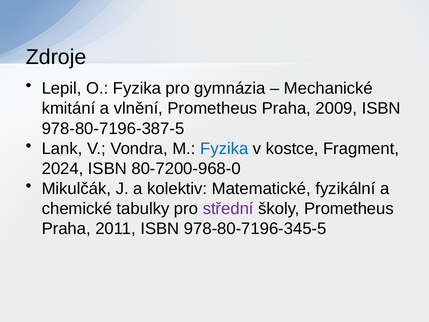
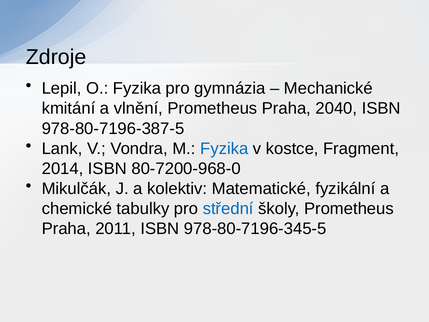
2009: 2009 -> 2040 (336, 108)
2024: 2024 -> 2014 (63, 168)
střední colour: purple -> blue (228, 209)
